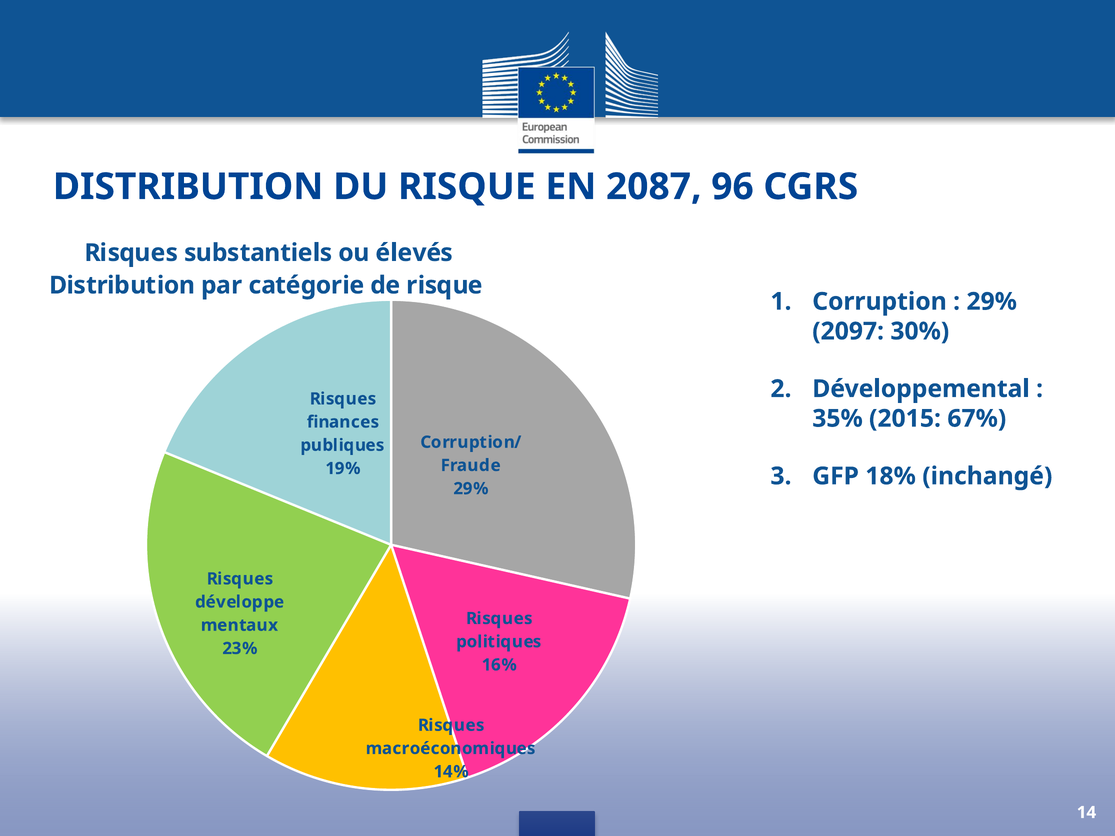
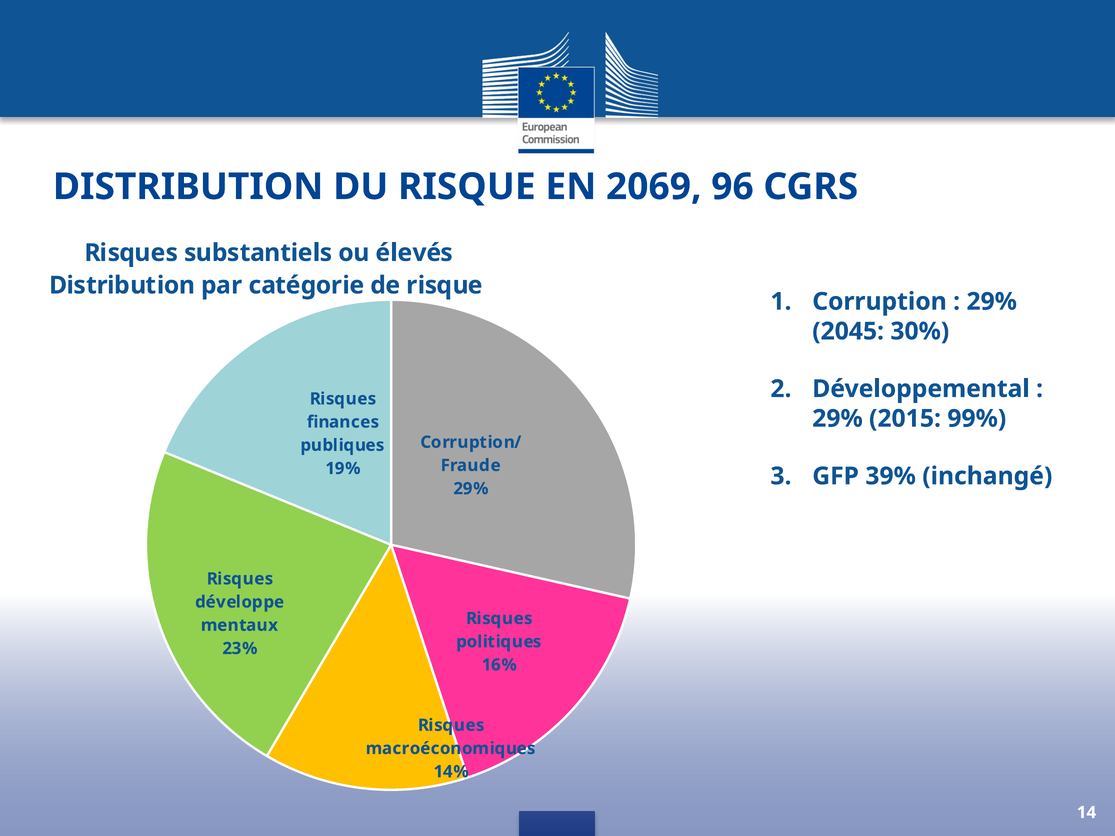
2087: 2087 -> 2069 (654, 187)
2097: 2097 -> 2045 (848, 331)
35%: 35% -> 29% (838, 419)
67%: 67% -> 99% (977, 419)
18%: 18% -> 39% (891, 476)
